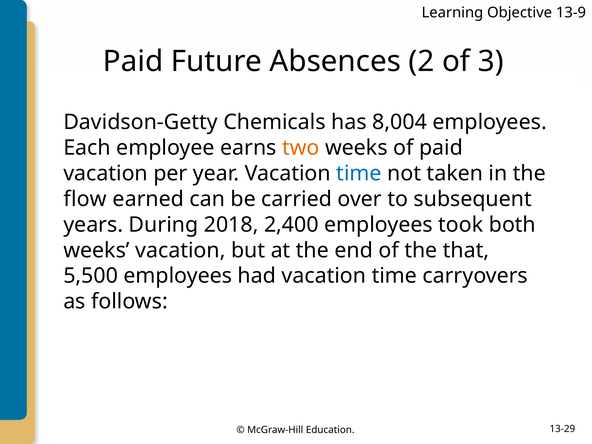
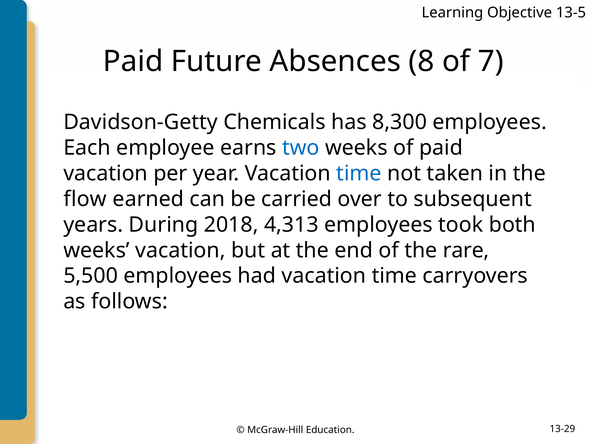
13-9: 13-9 -> 13-5 (571, 13)
2: 2 -> 8 (421, 61)
3: 3 -> 7 (491, 61)
8,004: 8,004 -> 8,300 (400, 122)
two colour: orange -> blue (301, 148)
2,400: 2,400 -> 4,313 (291, 225)
that: that -> rare (466, 250)
